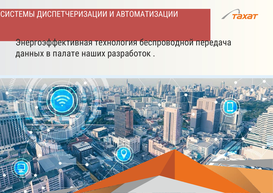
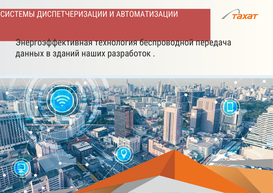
палате: палате -> зданий (66, 53)
